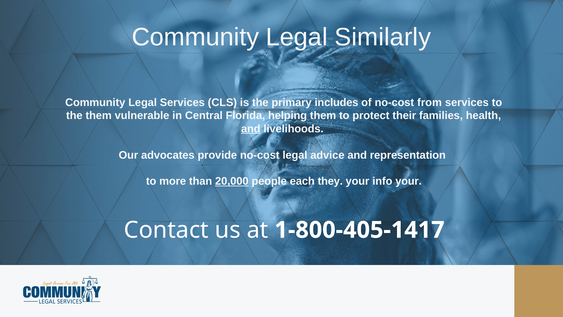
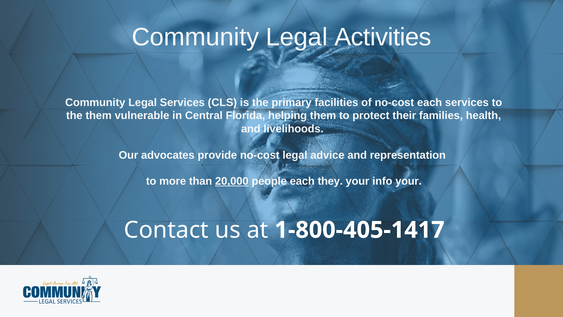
Similarly: Similarly -> Activities (383, 37)
includes: includes -> facilities (336, 102)
no-cost from: from -> each (430, 102)
and underline: present -> none (251, 129)
